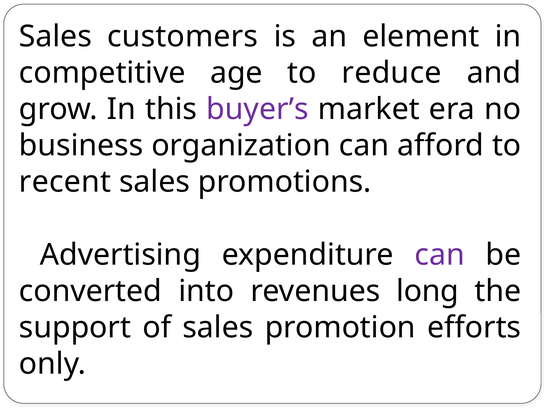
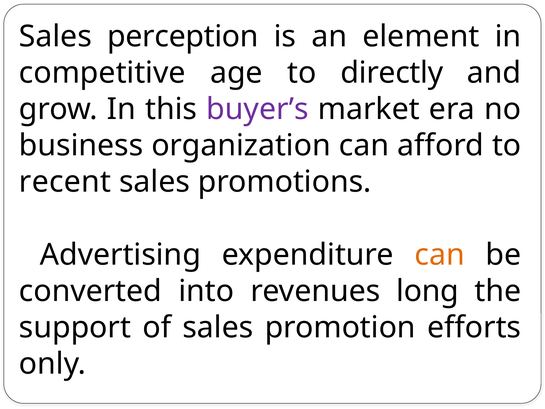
customers: customers -> perception (183, 37)
reduce: reduce -> directly (392, 73)
can colour: purple -> orange (440, 255)
